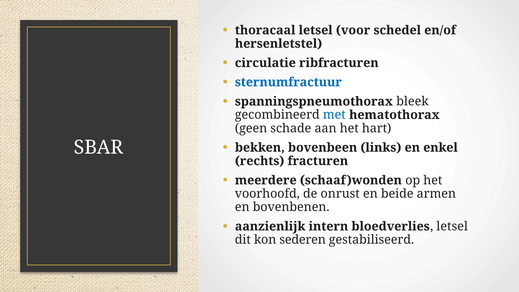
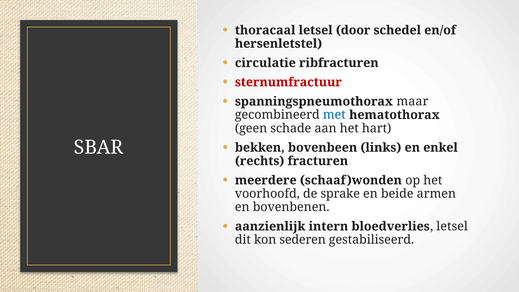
voor: voor -> door (353, 30)
sternumfractuur colour: blue -> red (288, 82)
bleek: bleek -> maar (412, 101)
onrust: onrust -> sprake (340, 194)
